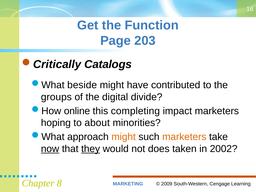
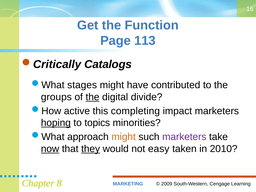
203: 203 -> 113 (145, 41)
beside: beside -> stages (82, 85)
the underline: none -> present (93, 97)
online: online -> active (77, 111)
hoping underline: none -> present (56, 123)
about: about -> topics (97, 123)
marketers colour: orange -> purple (184, 137)
does: does -> easy (159, 149)
2002: 2002 -> 2010 (224, 149)
